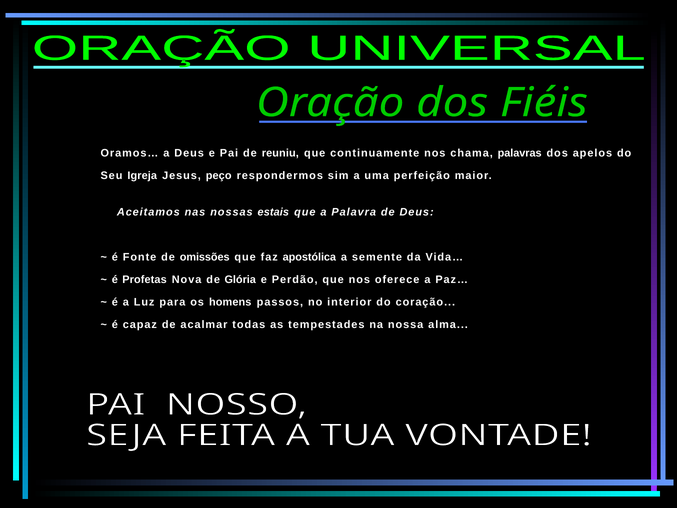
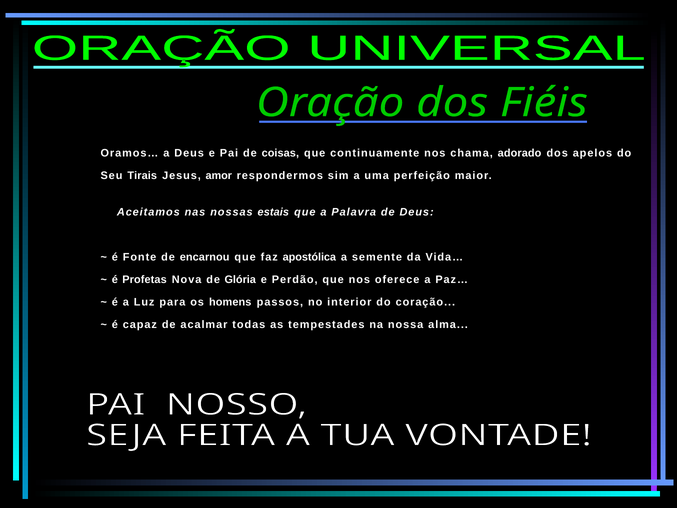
reuniu: reuniu -> coisas (280, 153)
palavras: palavras -> adorado (520, 153)
Igreja: Igreja -> Tirais (142, 176)
peço: peço -> amor (219, 176)
omissões: omissões -> encarnou (205, 257)
